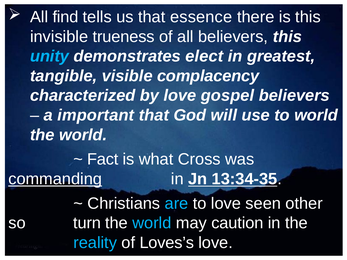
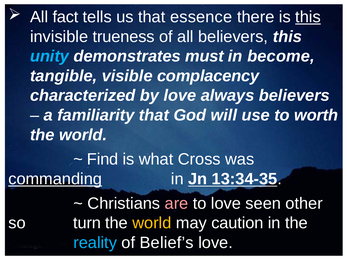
find: find -> fact (66, 17)
this underline: none -> present (308, 17)
elect: elect -> must (204, 56)
greatest: greatest -> become (281, 56)
gospel: gospel -> always (228, 96)
important: important -> familiarity (96, 115)
to world: world -> worth (316, 115)
Fact: Fact -> Find (103, 159)
are colour: light blue -> pink (176, 204)
world colour: light blue -> yellow (152, 223)
Loves’s: Loves’s -> Belief’s (167, 243)
